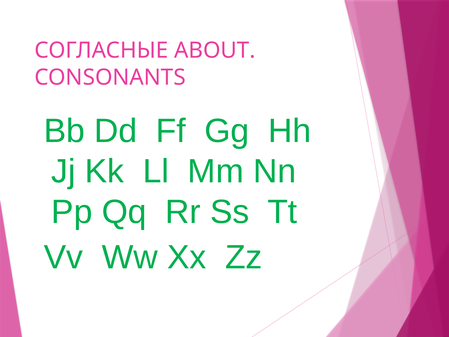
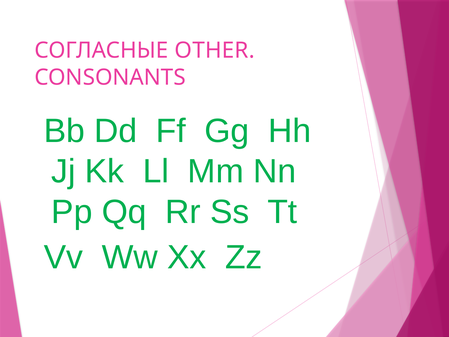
ABOUT: ABOUT -> OTHER (215, 50)
